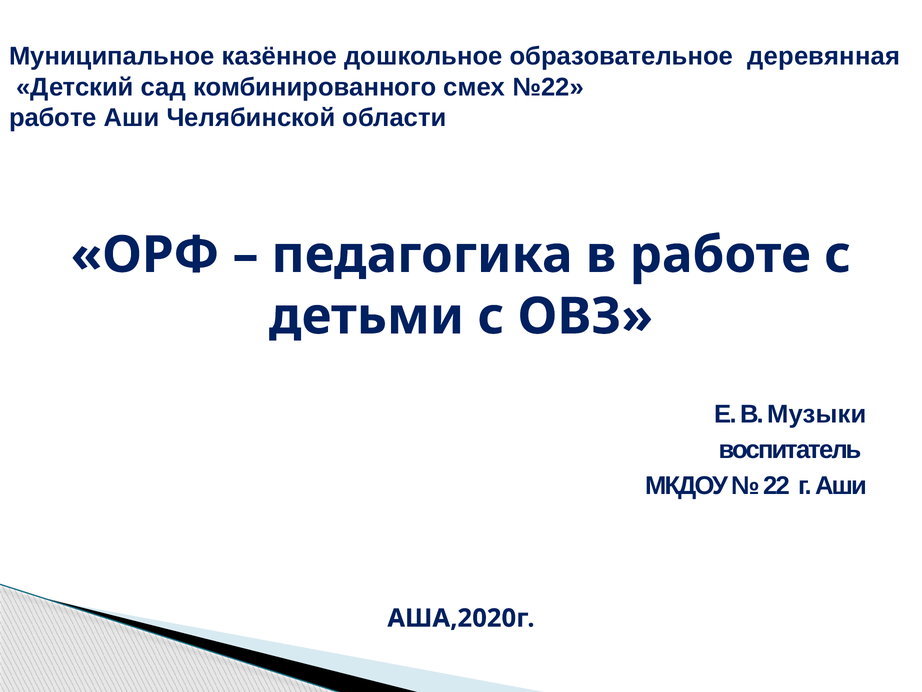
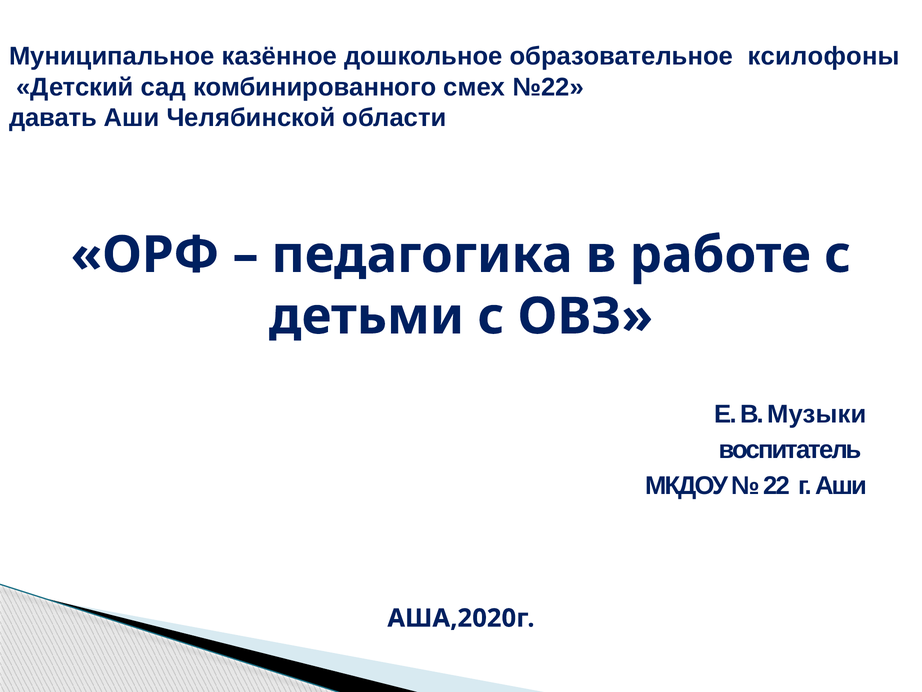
деревянная: деревянная -> ксилофоны (824, 56)
работе: работе -> давать (53, 118)
